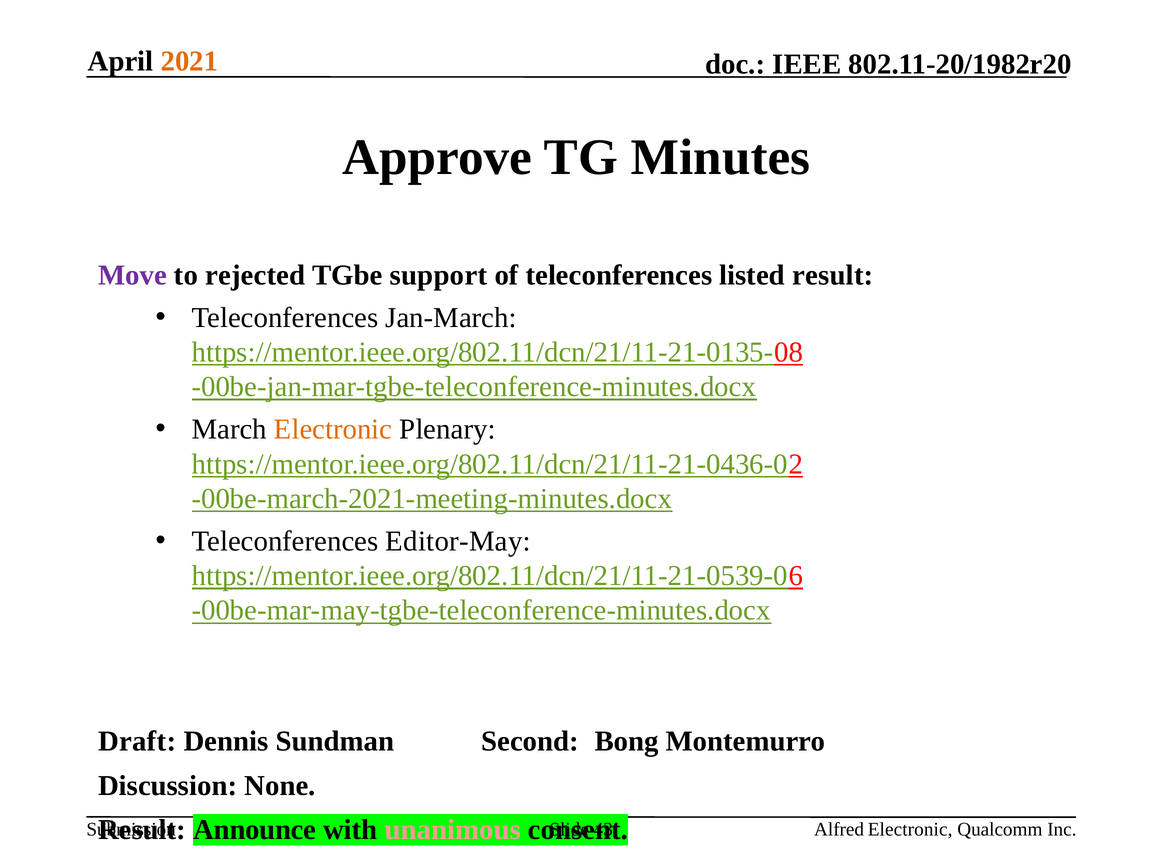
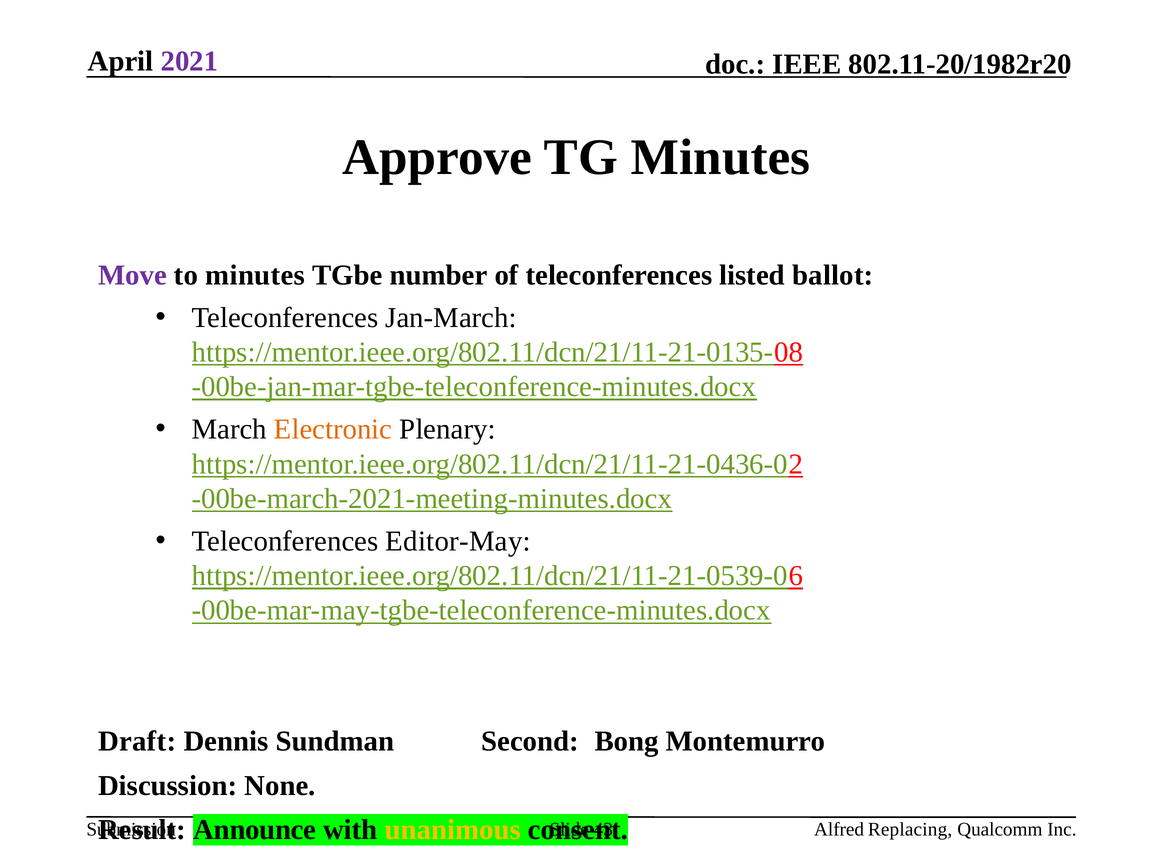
2021 colour: orange -> purple (189, 61)
to rejected: rejected -> minutes (255, 275)
support: support -> number (439, 275)
listed result: result -> ballot (833, 275)
unanimous colour: pink -> yellow (453, 830)
Alfred Electronic: Electronic -> Replacing (910, 829)
